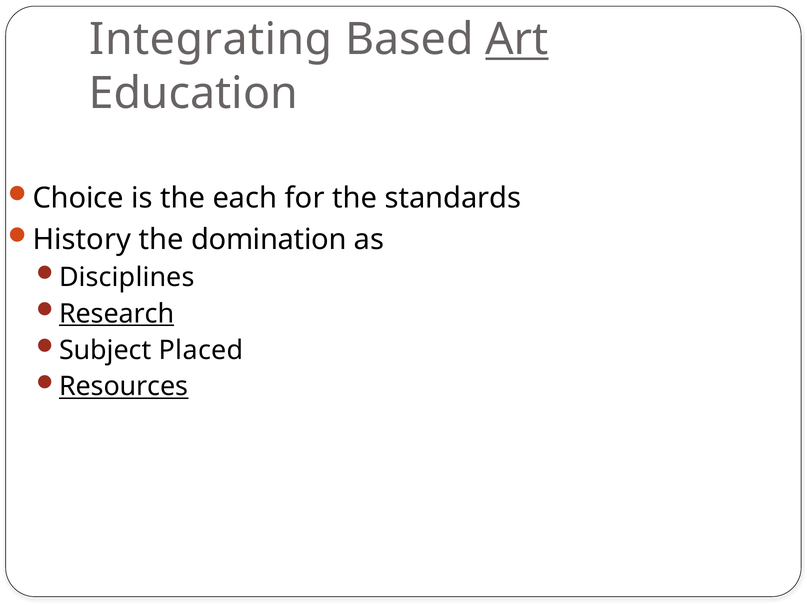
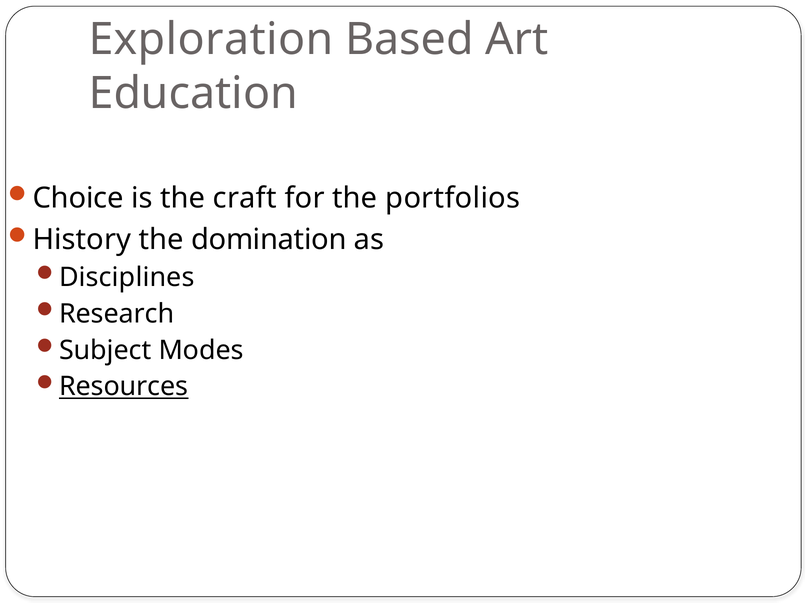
Integrating: Integrating -> Exploration (211, 39)
Art underline: present -> none (517, 39)
each: each -> craft (245, 198)
standards: standards -> portfolios (453, 198)
Research underline: present -> none (117, 314)
Placed: Placed -> Modes (201, 350)
